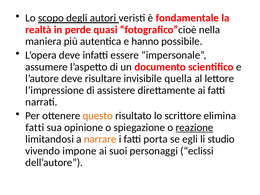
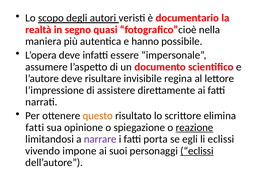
fondamentale: fondamentale -> documentario (187, 18)
perde: perde -> segno (78, 30)
quella: quella -> regina (178, 79)
narrare colour: orange -> purple (100, 139)
li studio: studio -> eclissi (221, 139)
eclissi underline: none -> present (197, 151)
